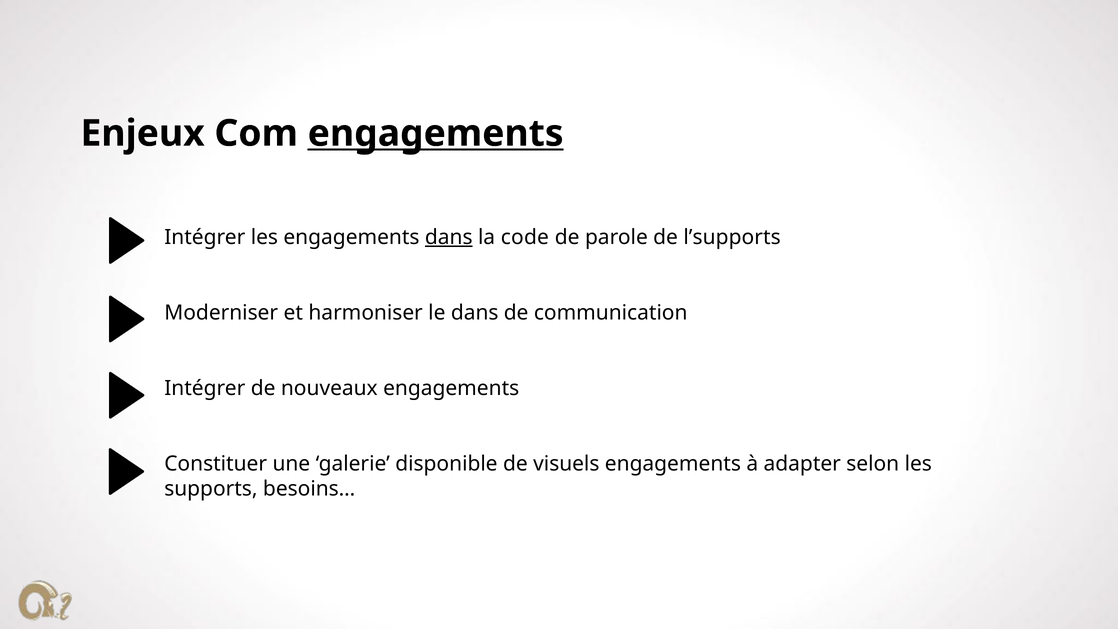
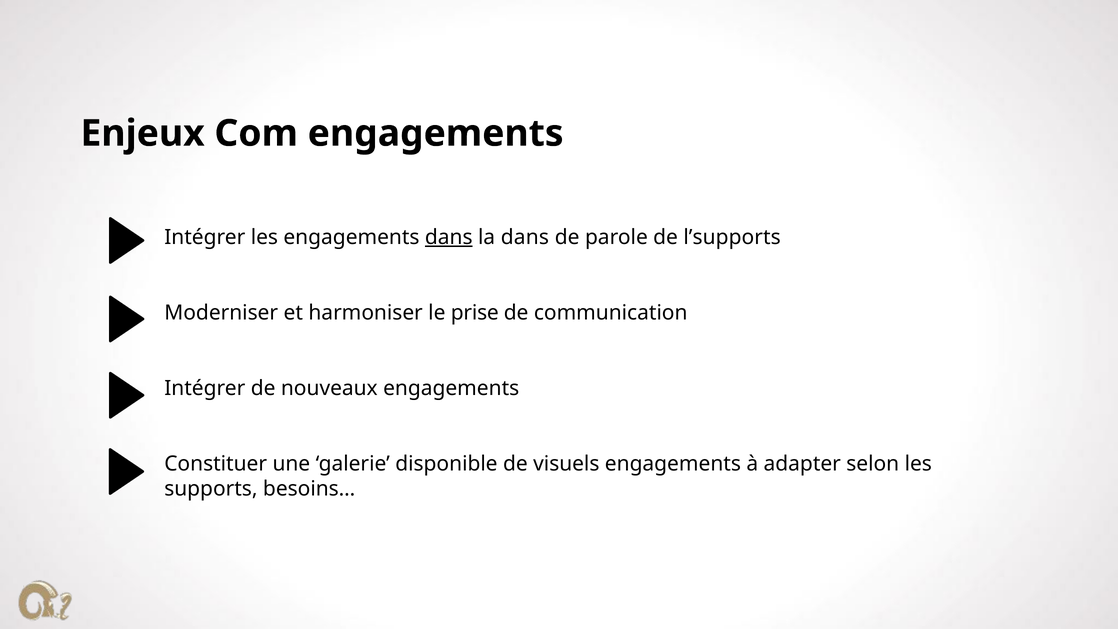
engagements underline: present -> none (436, 133)
la code: code -> dans (525, 237)
le dans: dans -> prise (475, 313)
